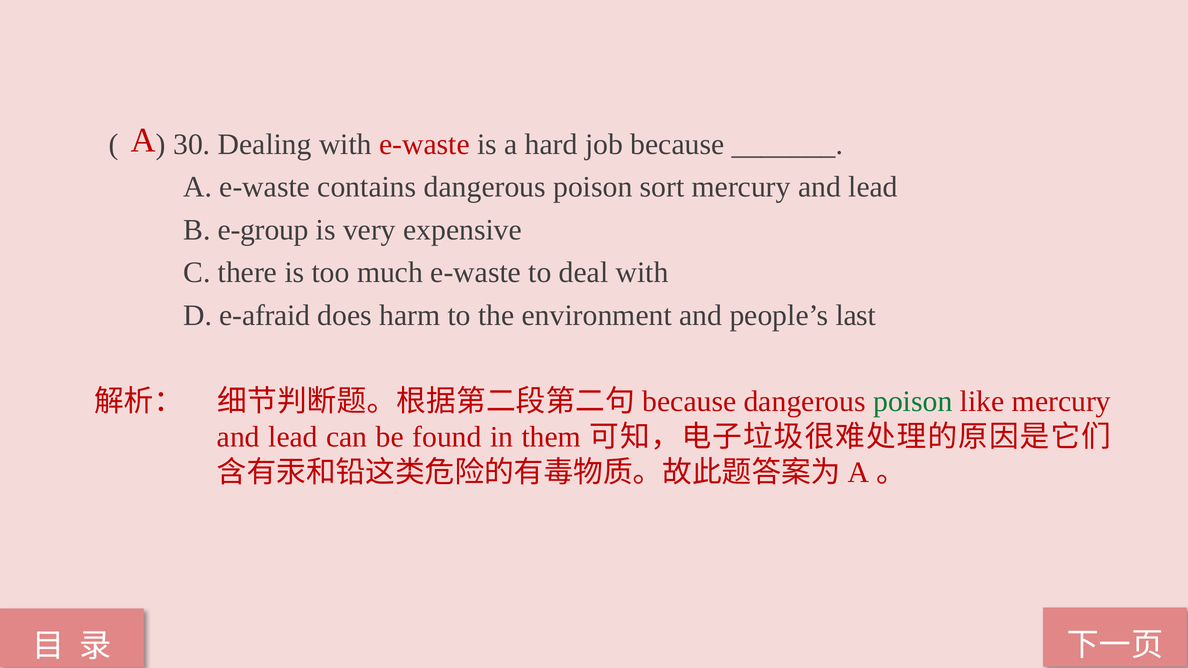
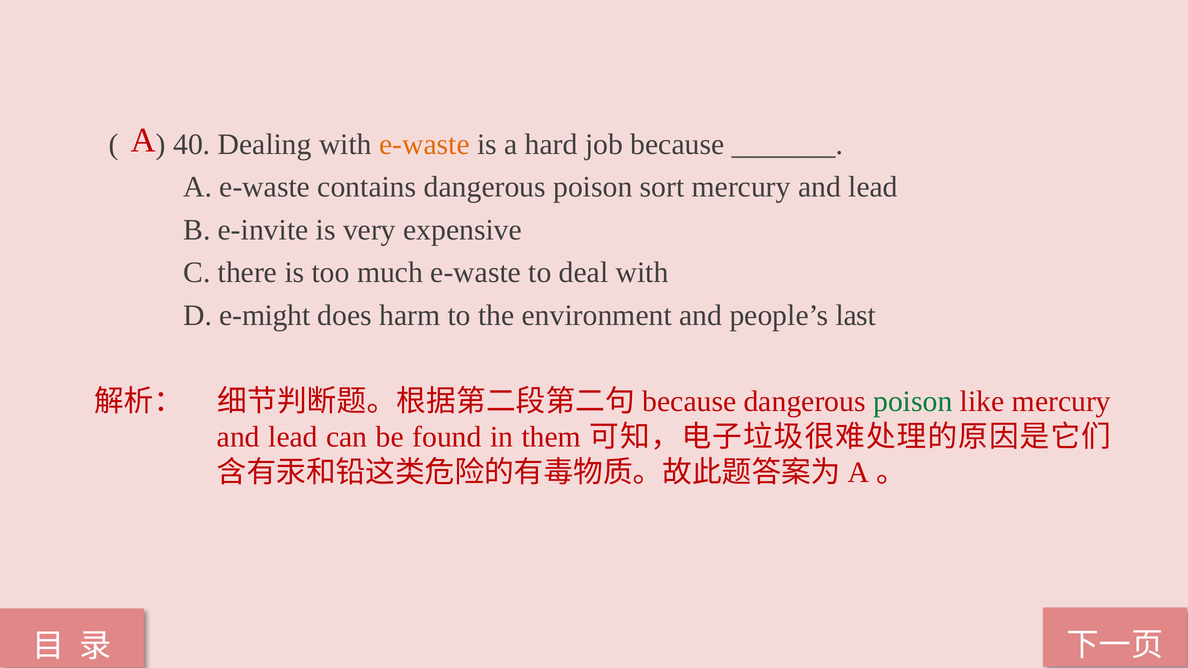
30: 30 -> 40 (192, 144)
e-waste colour: red -> orange (424, 144)
e-group: e-group -> e-invite (263, 230)
e-afraid: e-afraid -> e-might (265, 315)
